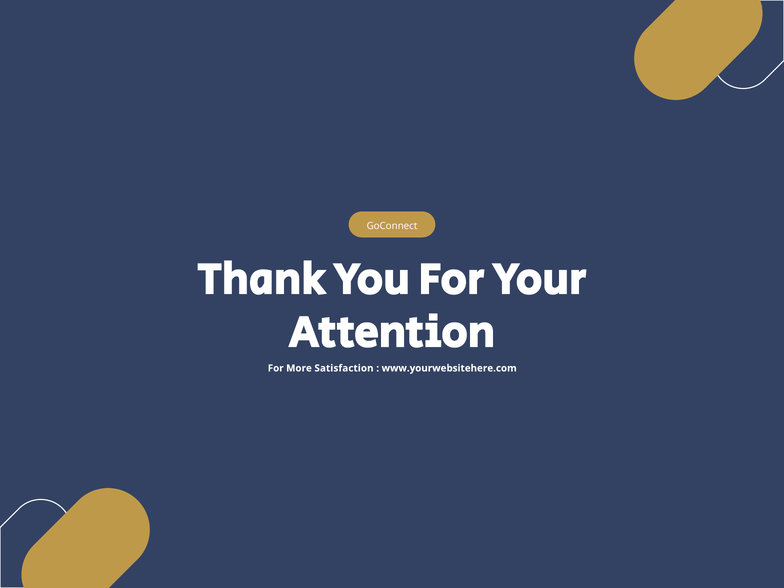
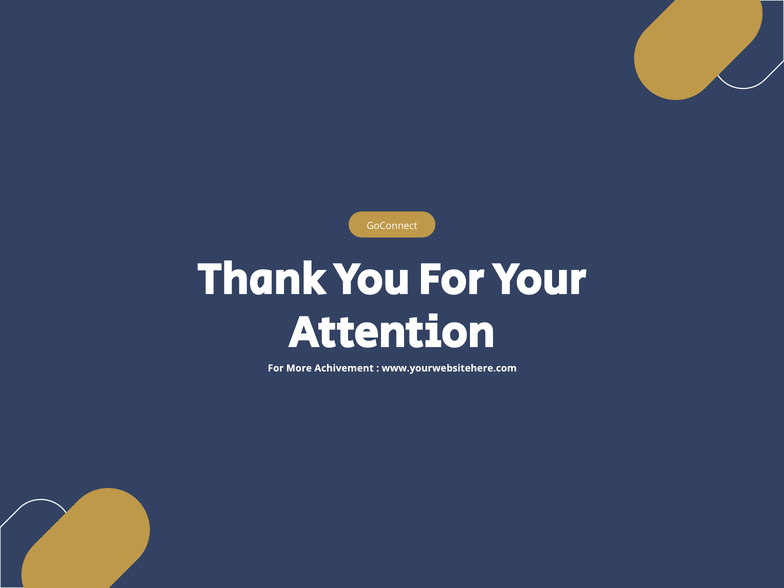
Satisfaction: Satisfaction -> Achivement (344, 368)
